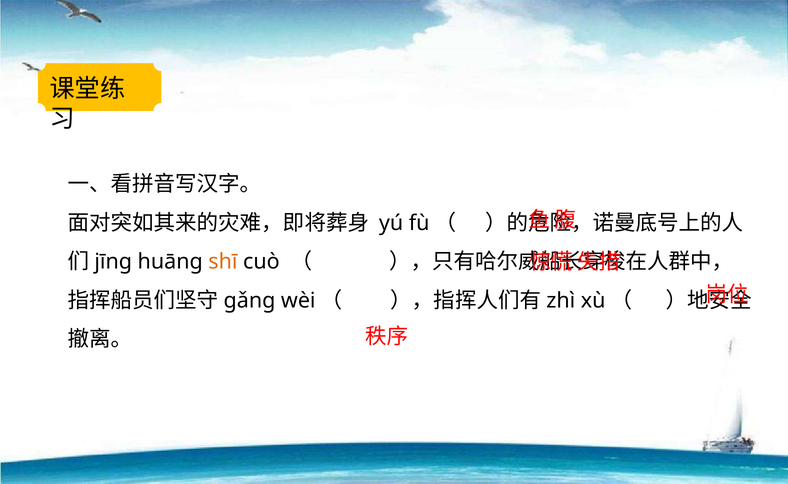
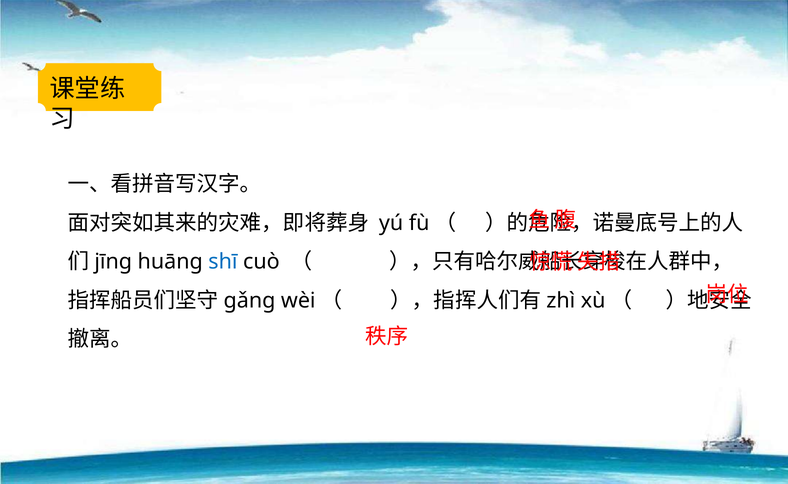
shī colour: orange -> blue (223, 262)
